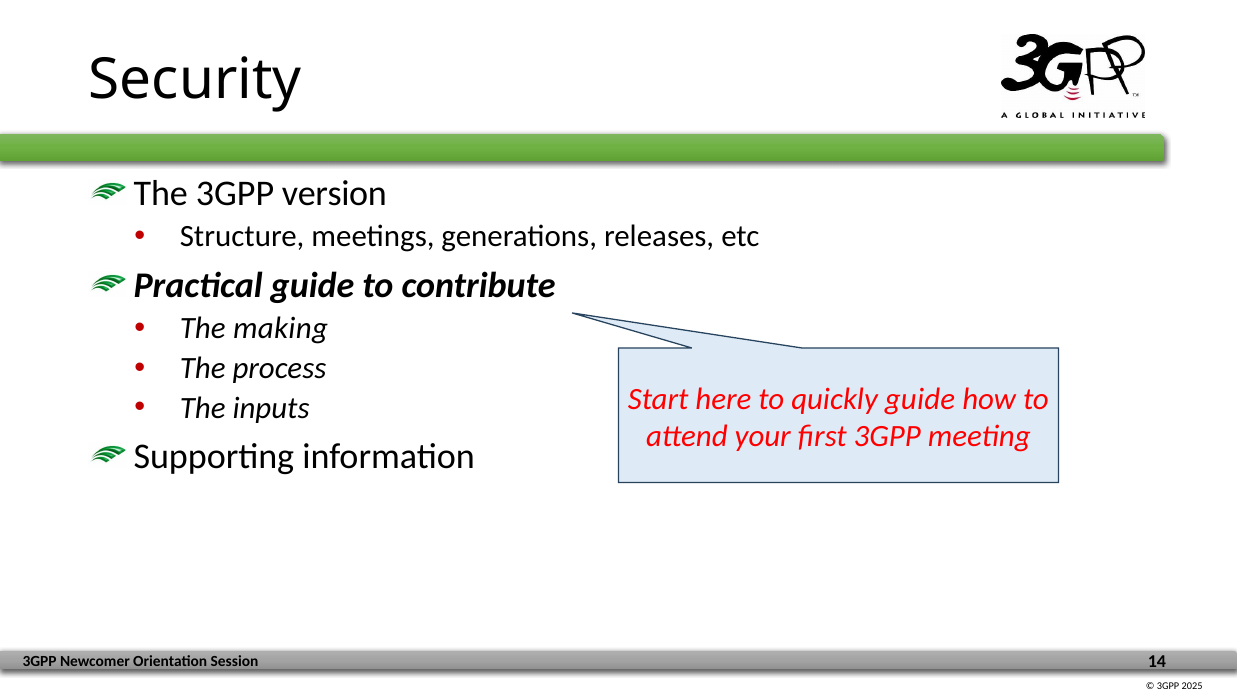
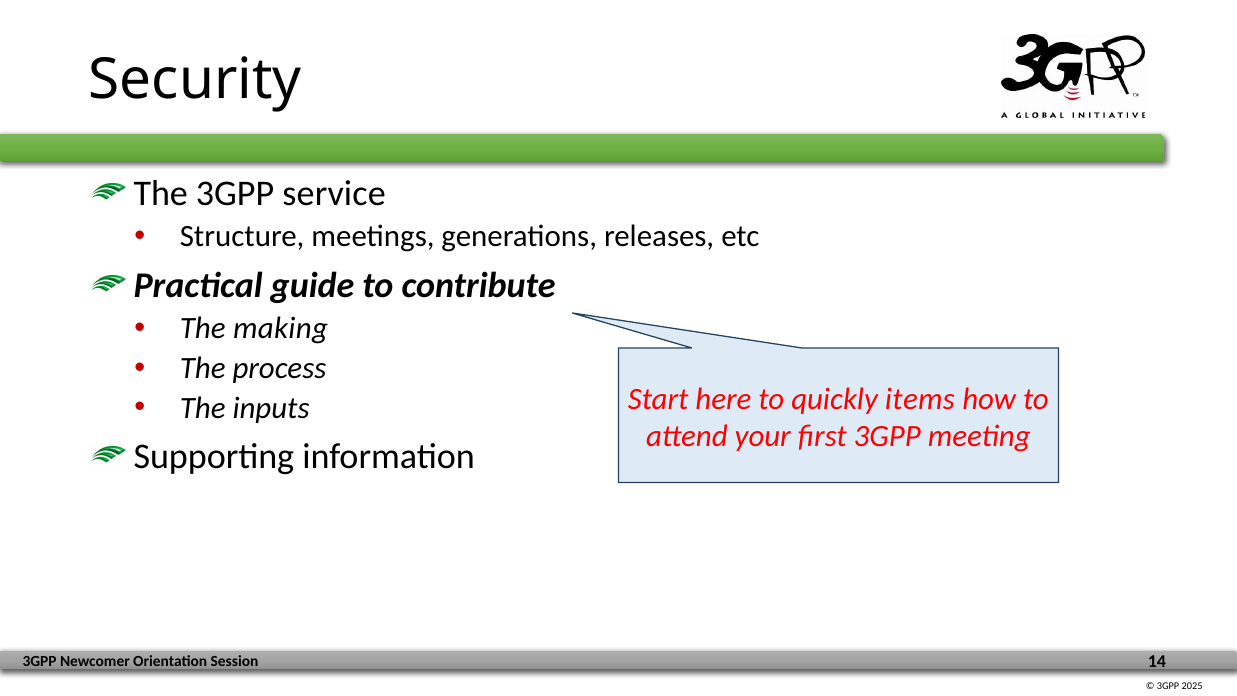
version: version -> service (334, 194)
quickly guide: guide -> items (920, 399)
